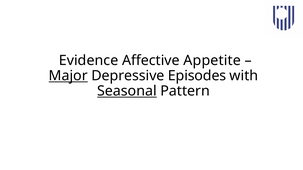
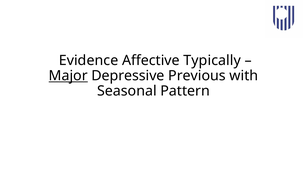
Appetite: Appetite -> Typically (212, 61)
Episodes: Episodes -> Previous (197, 76)
Seasonal underline: present -> none (127, 91)
